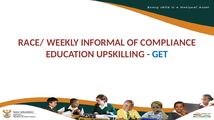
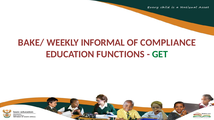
RACE/: RACE/ -> BAKE/ (31, 43)
UPSKILLING: UPSKILLING -> FUNCTIONS (120, 54)
GET colour: blue -> green (160, 54)
